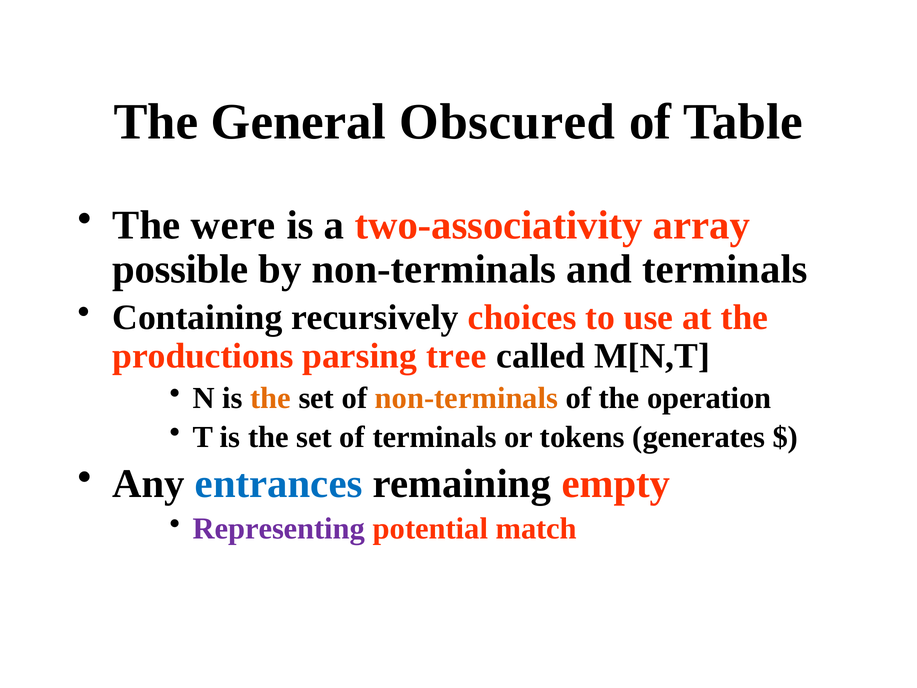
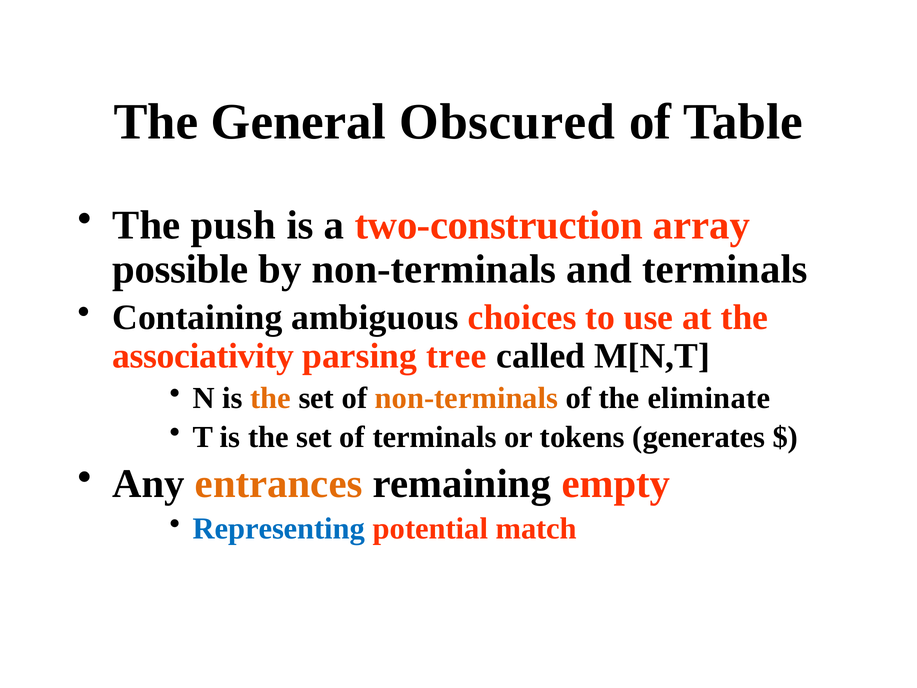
were: were -> push (233, 225)
two-associativity: two-associativity -> two-construction (499, 225)
recursively: recursively -> ambiguous (375, 318)
productions: productions -> associativity (203, 356)
operation: operation -> eliminate (709, 398)
entrances colour: blue -> orange (279, 484)
Representing colour: purple -> blue (279, 528)
